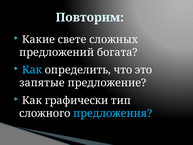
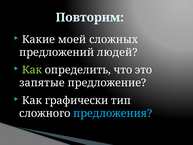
свете: свете -> моей (72, 39)
богата: богата -> людей (117, 52)
Как colour: light blue -> light green (32, 70)
